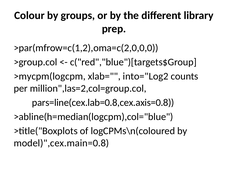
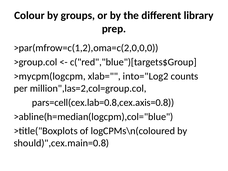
pars=line(cex.lab=0.8,cex.axis=0.8: pars=line(cex.lab=0.8,cex.axis=0.8 -> pars=cell(cex.lab=0.8,cex.axis=0.8 (103, 103)
model)",cex.main=0.8: model)",cex.main=0.8 -> should)",cex.main=0.8 (61, 143)
